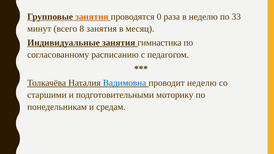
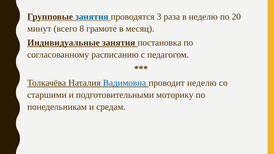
занятия colour: orange -> blue (92, 17)
0: 0 -> 3 (159, 17)
33: 33 -> 20 (236, 17)
8 занятия: занятия -> грамоте (102, 29)
гимнастика: гимнастика -> постановка (159, 43)
